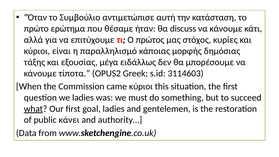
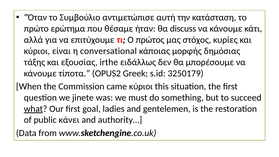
παραλληλισμό: παραλληλισμό -> conversational (108, 51)
μέγα: μέγα -> irthe (109, 62)
3114603: 3114603 -> 3250179 (186, 73)
we ladies: ladies -> jinete (83, 98)
